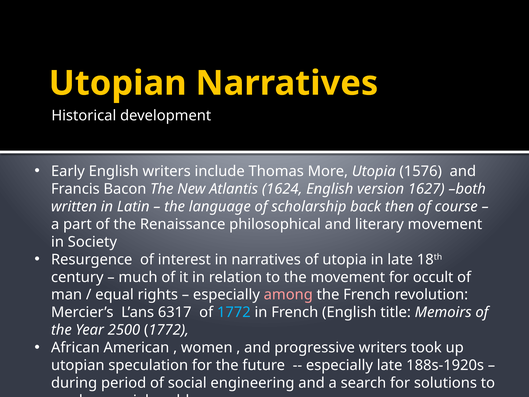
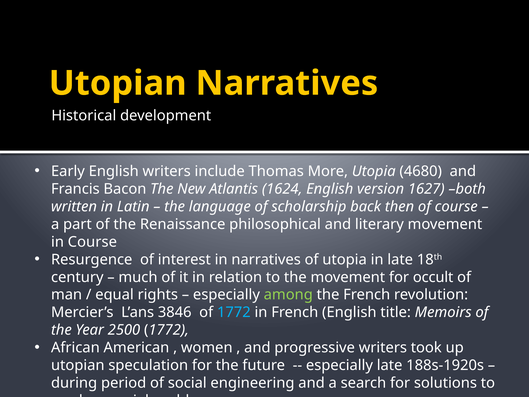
1576: 1576 -> 4680 (421, 171)
in Society: Society -> Course (92, 242)
among colour: pink -> light green (288, 295)
6317: 6317 -> 3846 (175, 312)
